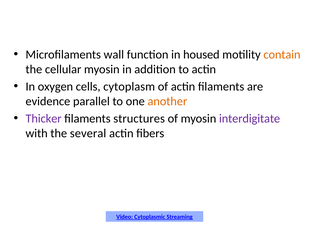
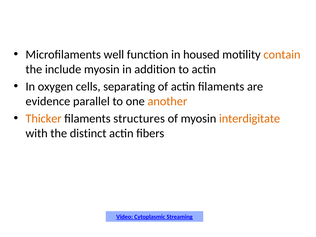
wall: wall -> well (114, 55)
cellular: cellular -> include (63, 69)
cytoplasm: cytoplasm -> separating (129, 87)
Thicker colour: purple -> orange (44, 119)
interdigitate colour: purple -> orange (250, 119)
several: several -> distinct (88, 133)
